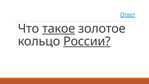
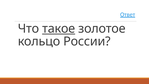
России underline: present -> none (87, 41)
